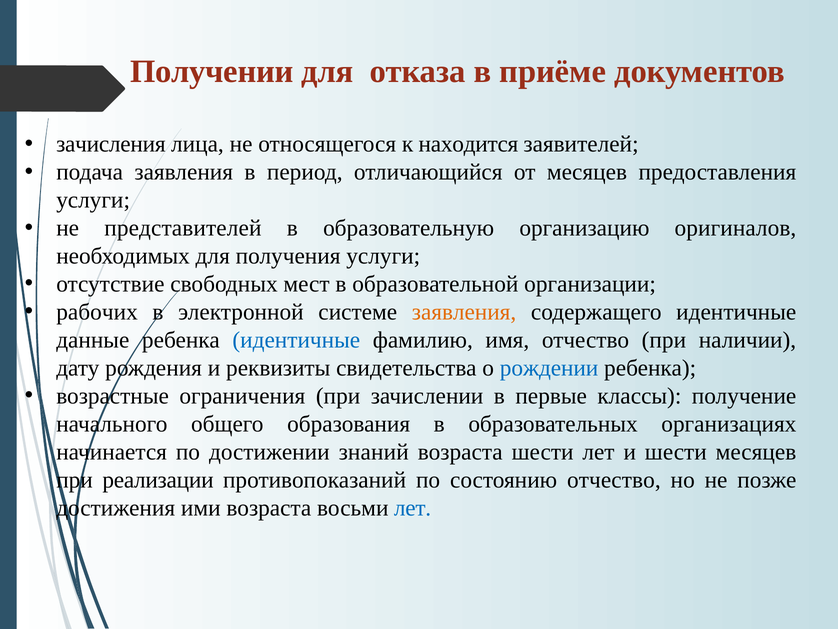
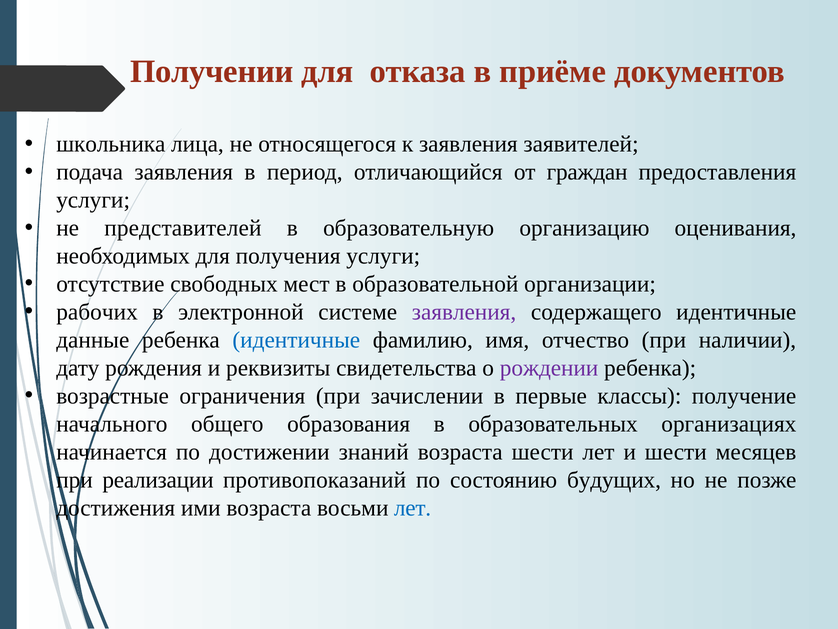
зачисления: зачисления -> школьника (111, 144)
к находится: находится -> заявления (468, 144)
от месяцев: месяцев -> граждан (587, 172)
оригиналов: оригиналов -> оценивания (736, 228)
заявления colour: orange -> purple (464, 312)
рождении colour: blue -> purple (549, 368)
состоянию отчество: отчество -> будущих (614, 479)
